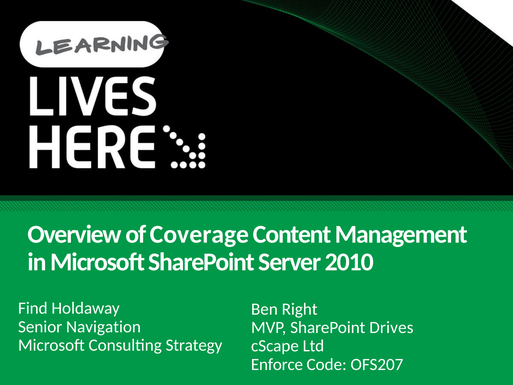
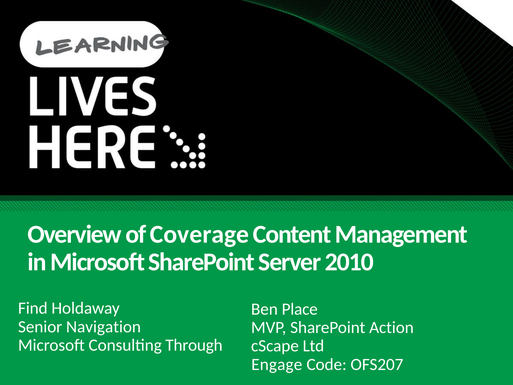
Right: Right -> Place (300, 309)
Drives: Drives -> Action (391, 327)
Strategy: Strategy -> Through (194, 345)
Enforce: Enforce -> Engage (277, 364)
